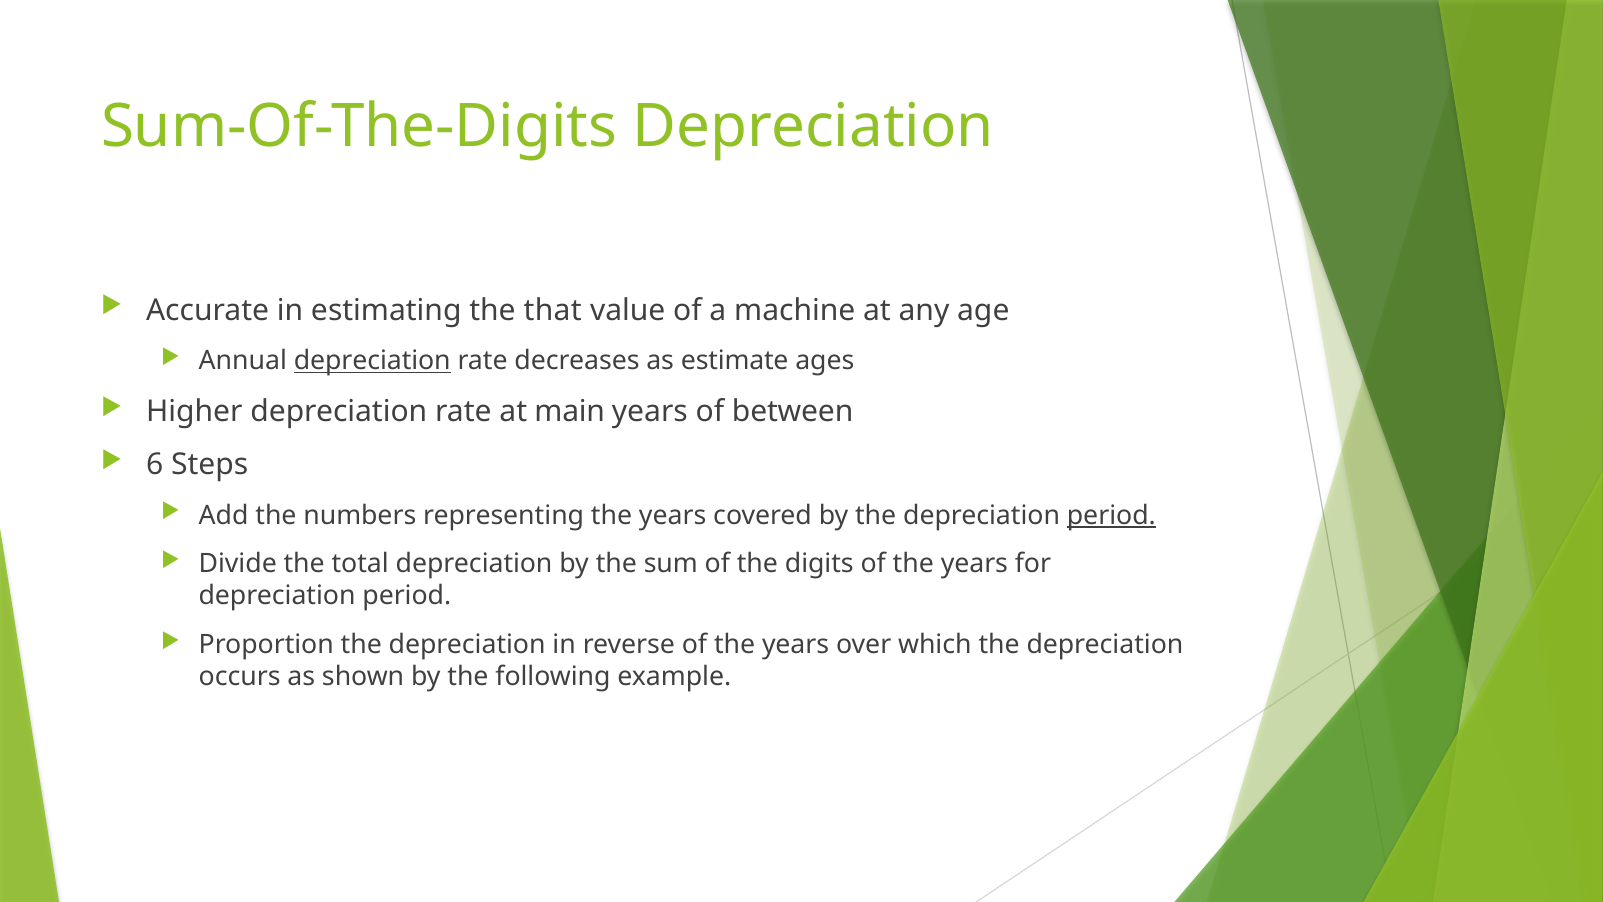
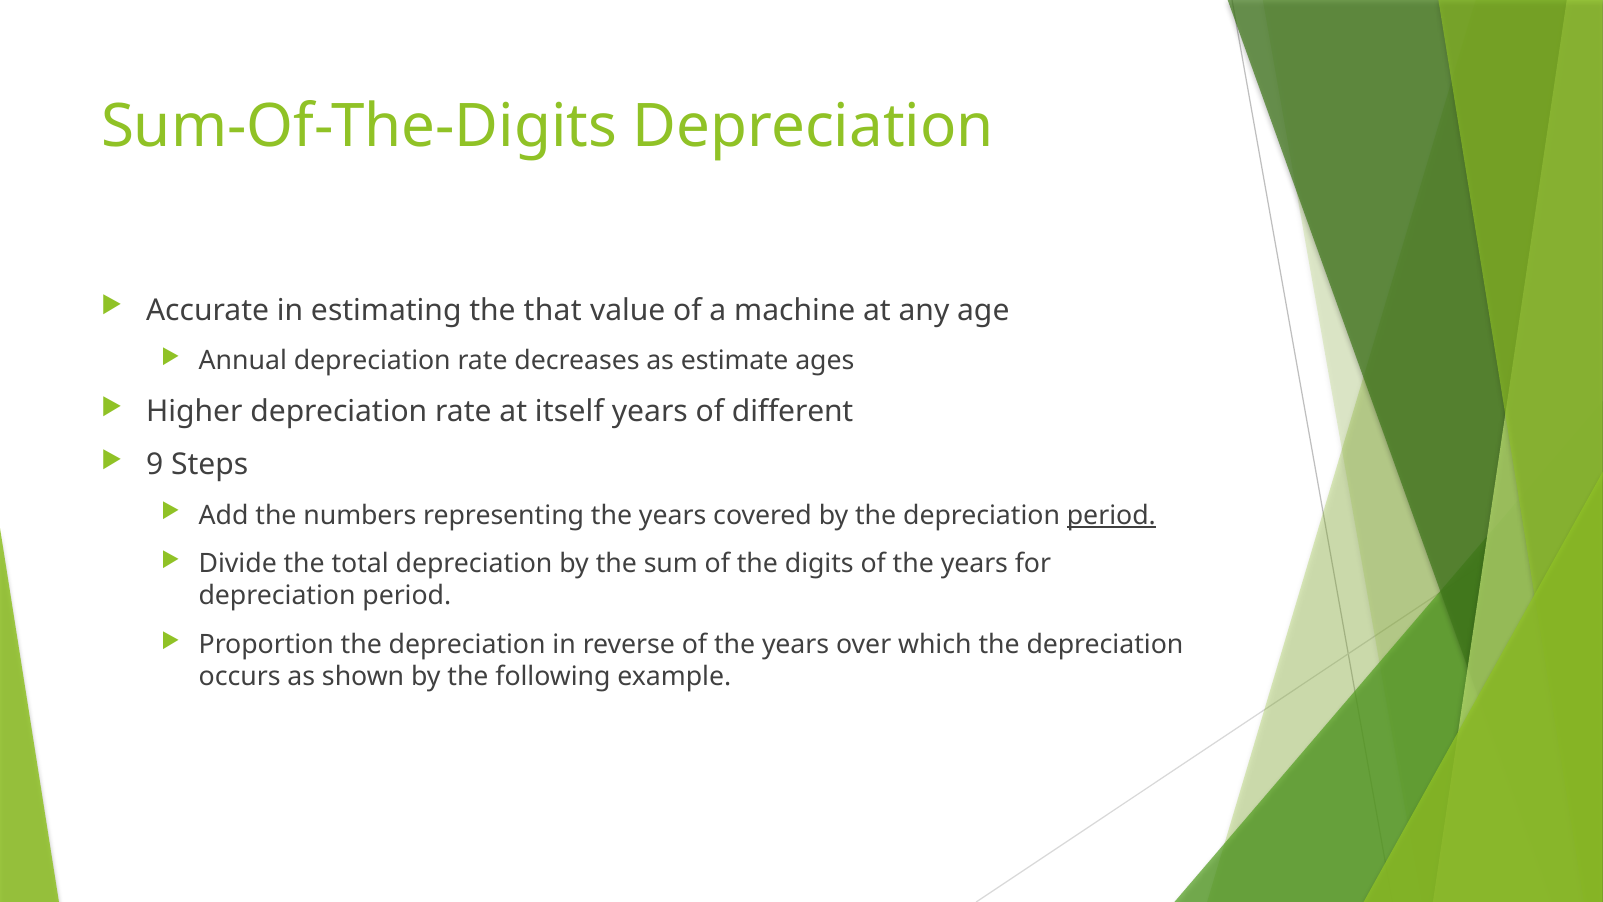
depreciation underline: present -> none (372, 361)
main: main -> itself (569, 412)
between: between -> different (793, 412)
6: 6 -> 9 (155, 465)
